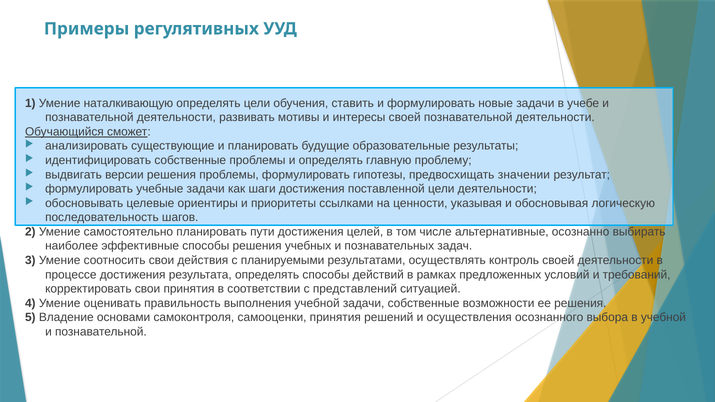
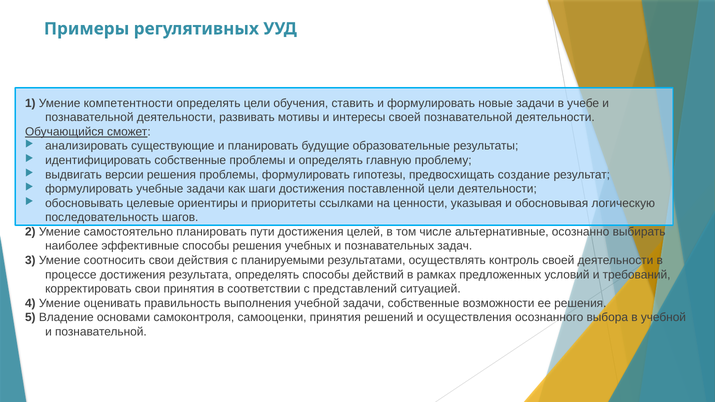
наталкивающую: наталкивающую -> компетентности (128, 103)
значении: значении -> создание (524, 175)
